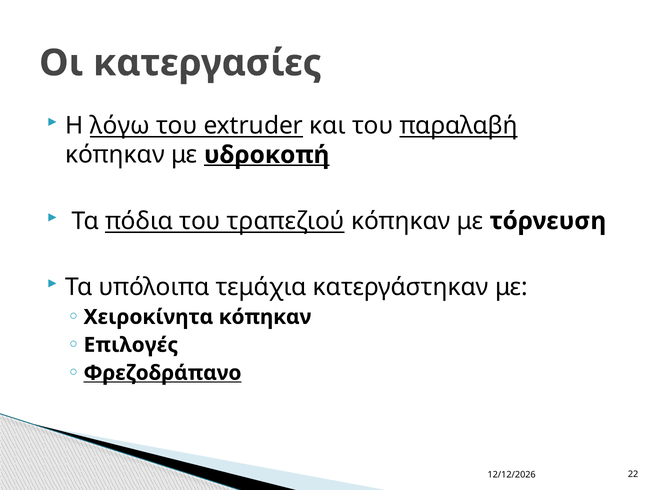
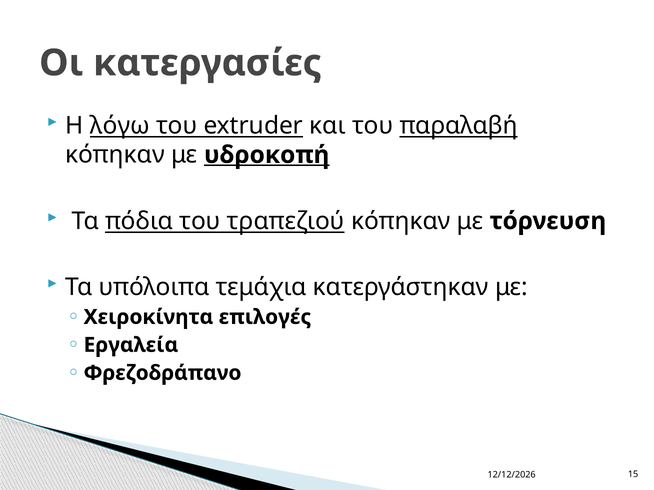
Χειροκίνητα κόπηκαν: κόπηκαν -> επιλογές (265, 317)
Επιλογές: Επιλογές -> Εργαλεία (131, 345)
Φρεζοδράπανο underline: present -> none (163, 373)
22: 22 -> 15 (633, 475)
